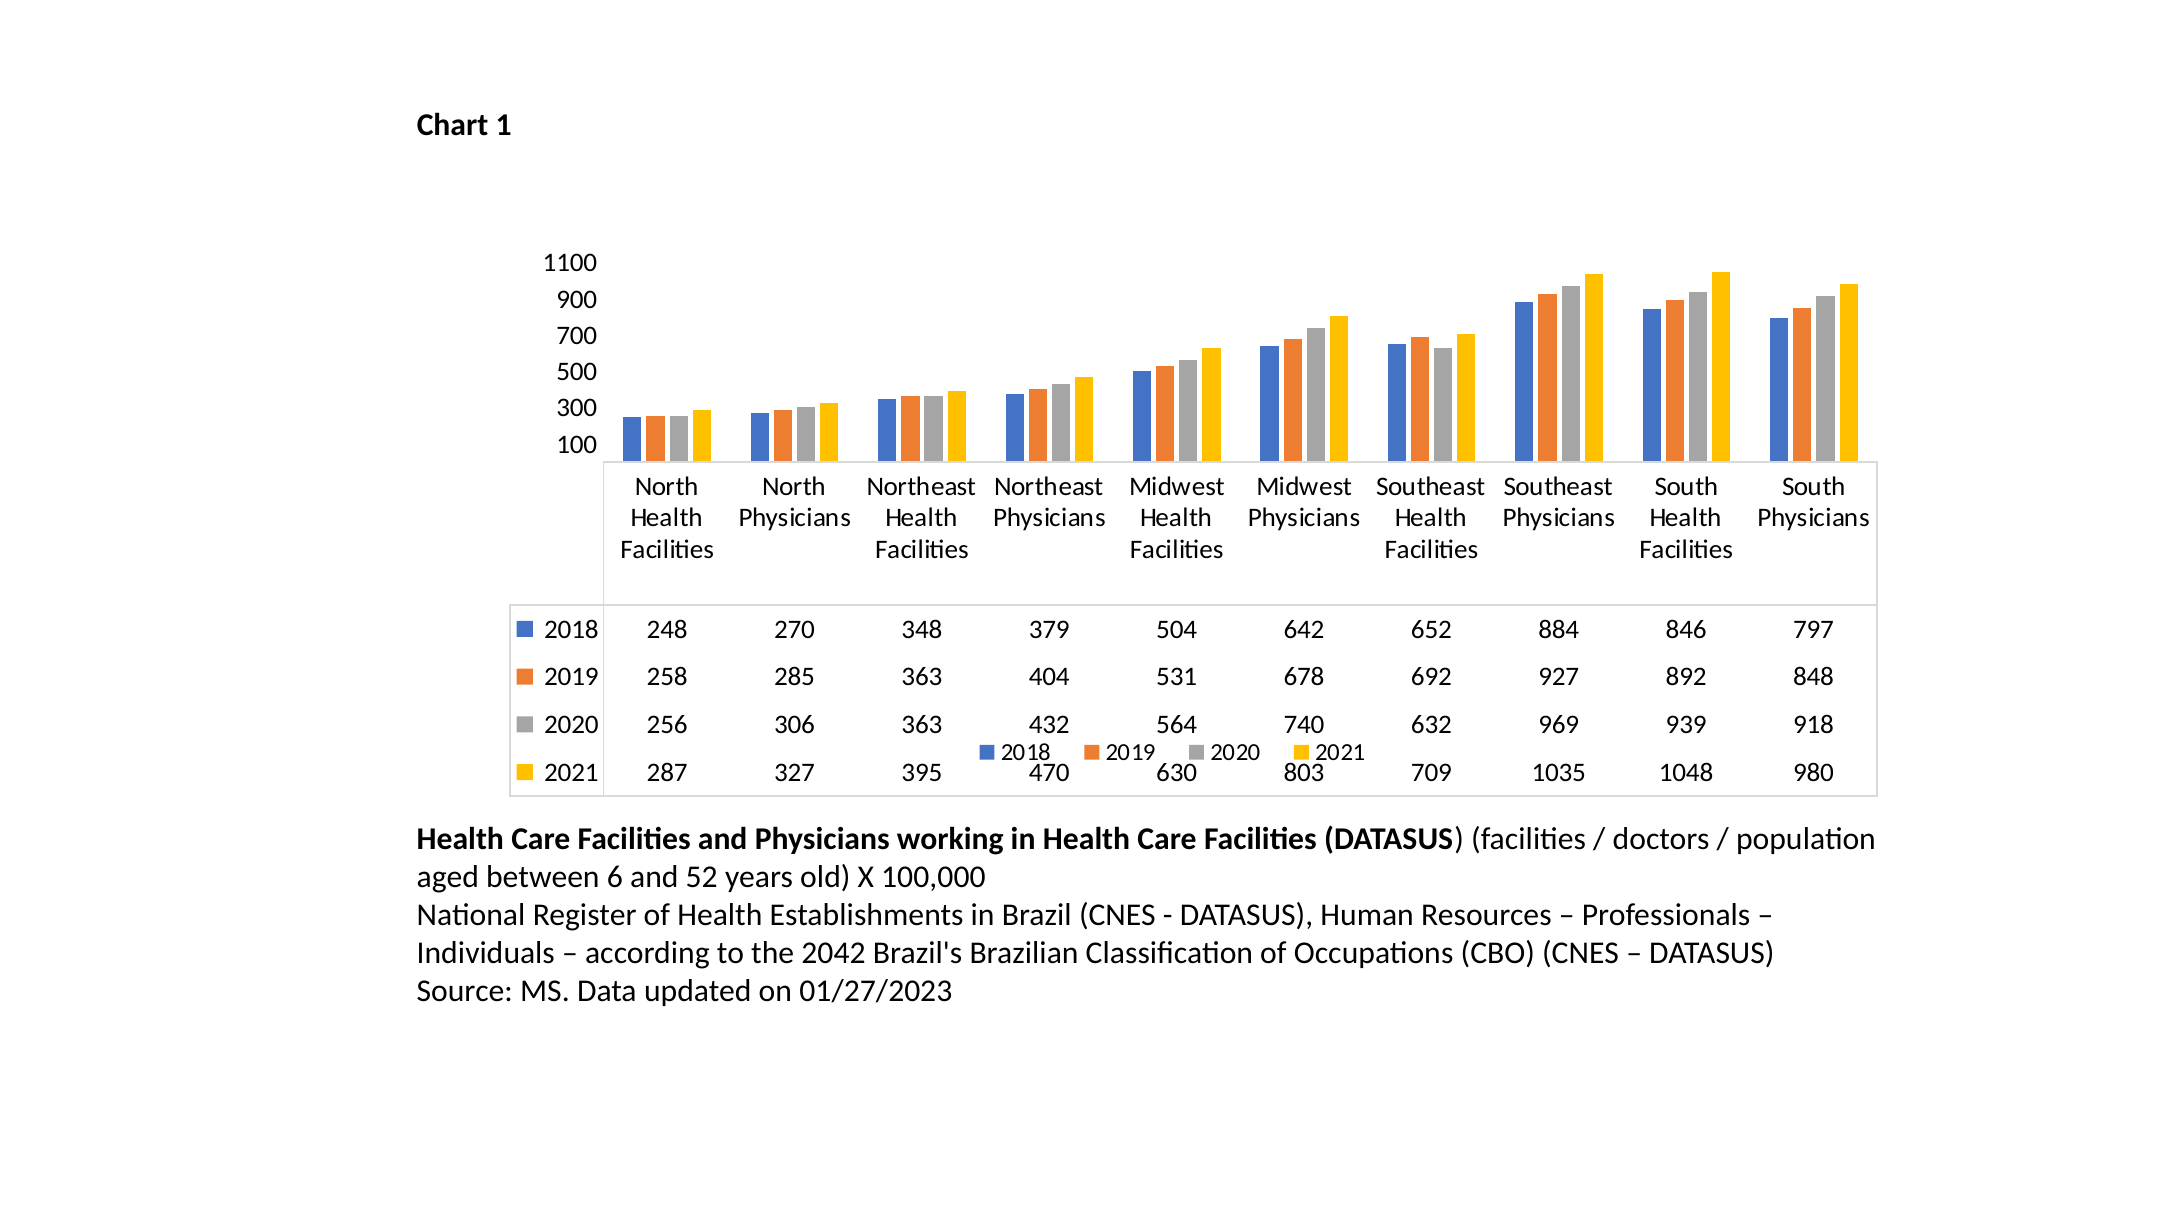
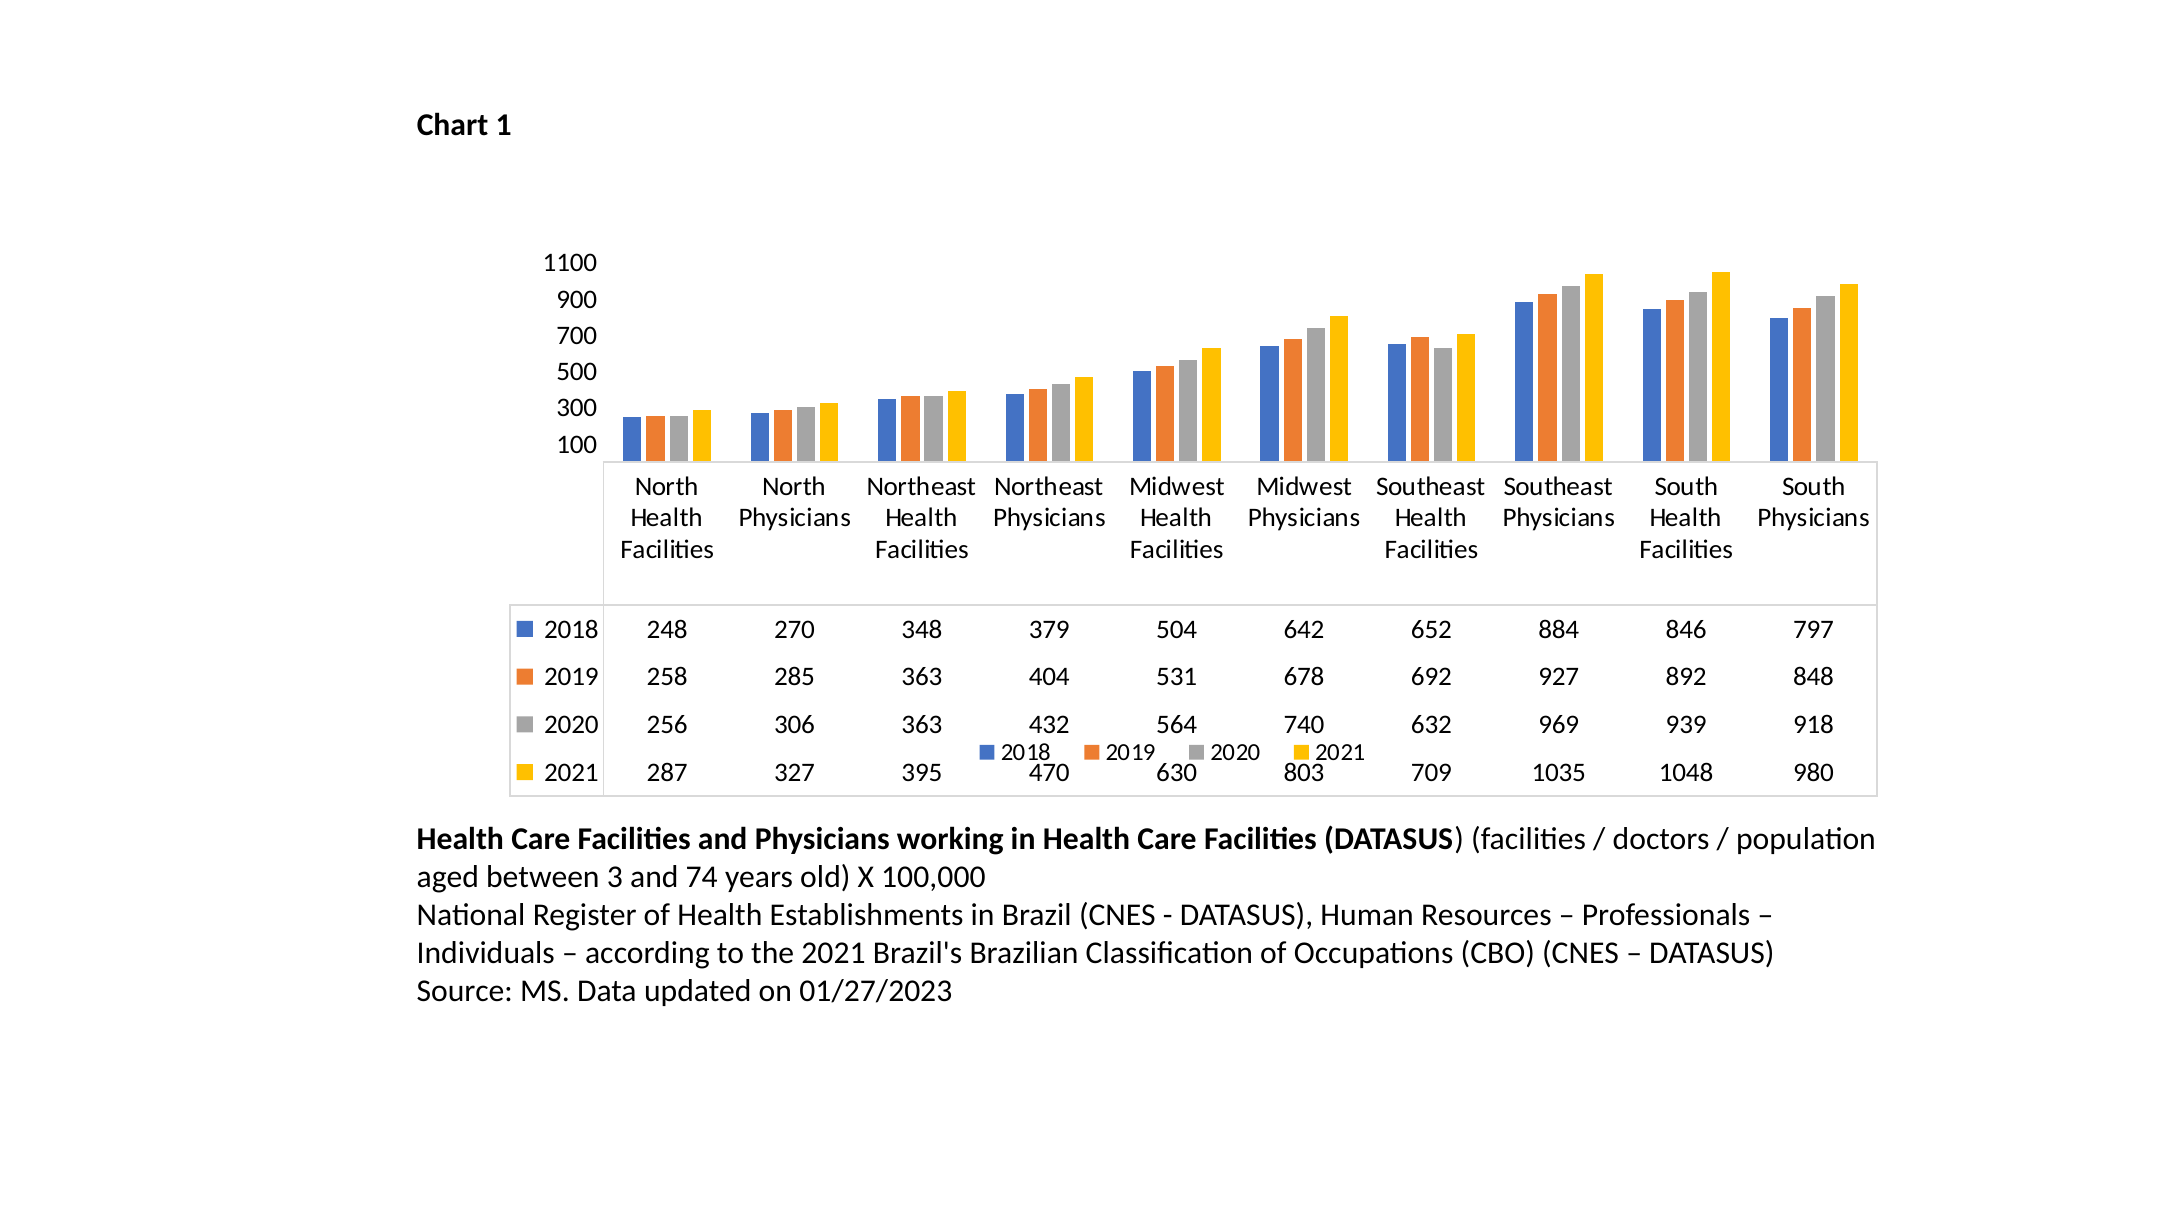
6: 6 -> 3 (615, 877)
52: 52 -> 74 (702, 877)
the 2042: 2042 -> 2021 (834, 953)
